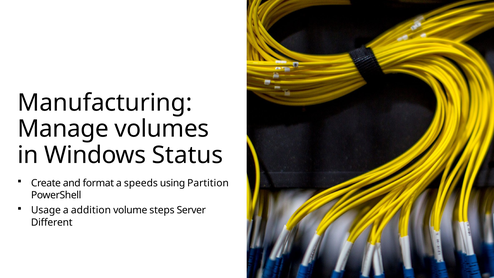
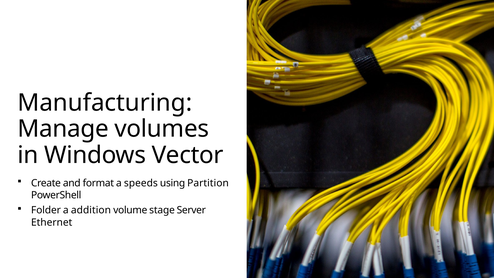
Status: Status -> Vector (188, 155)
Usage: Usage -> Folder (46, 210)
steps: steps -> stage (162, 210)
Different: Different -> Ethernet (52, 222)
